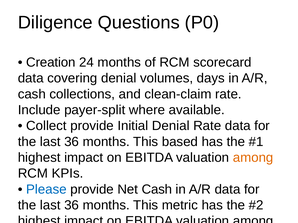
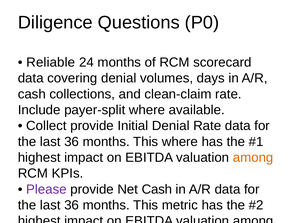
Creation: Creation -> Reliable (51, 62)
This based: based -> where (180, 142)
Please colour: blue -> purple (46, 190)
